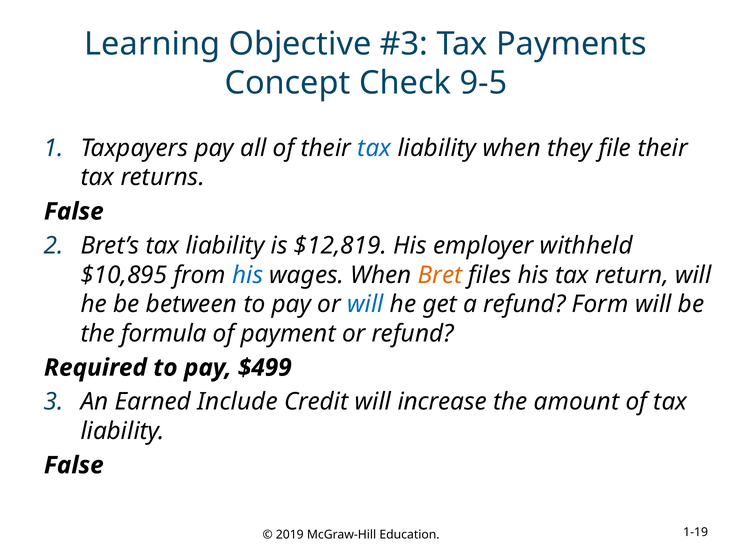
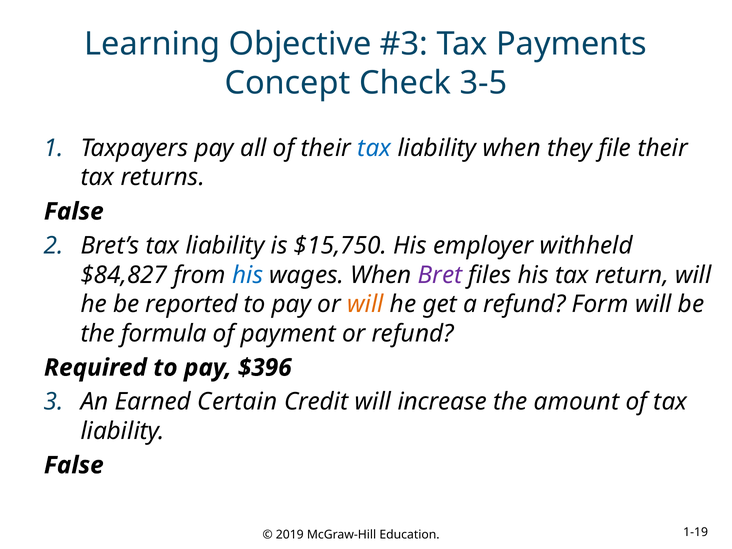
9-5: 9-5 -> 3-5 (483, 83)
$12,819: $12,819 -> $15,750 (340, 246)
$10,895: $10,895 -> $84,827 (124, 275)
Bret colour: orange -> purple (440, 275)
between: between -> reported (192, 304)
will colour: blue -> orange (365, 304)
$499: $499 -> $396 (265, 368)
Include: Include -> Certain (238, 402)
